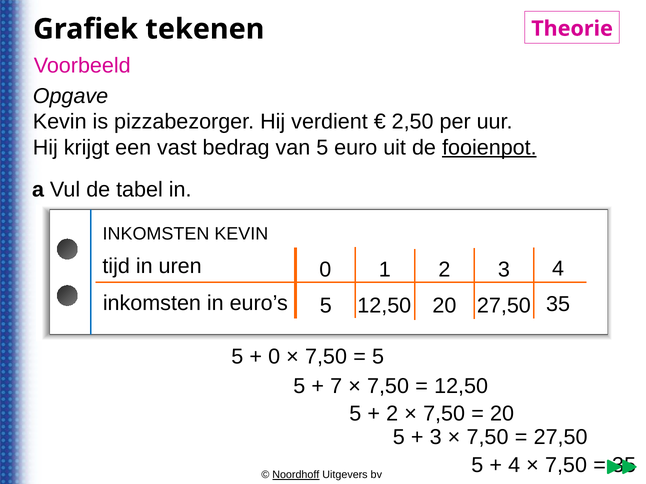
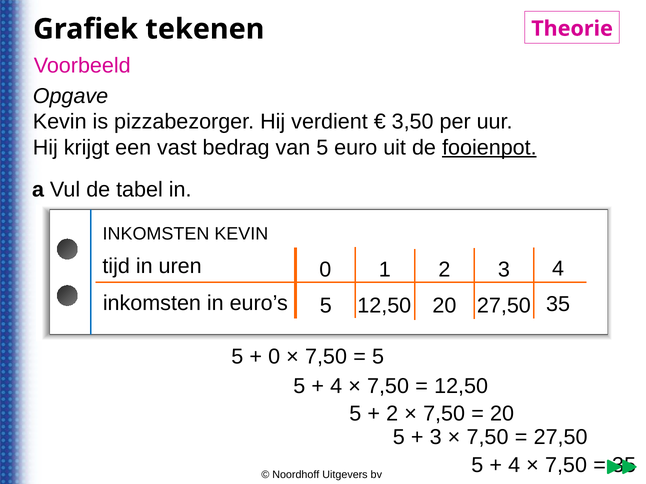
2,50: 2,50 -> 3,50 (413, 122)
7: 7 -> 4 (336, 387)
Noordhoff underline: present -> none (296, 475)
